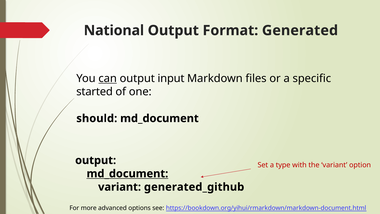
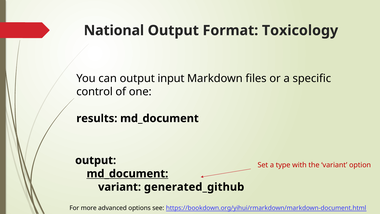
Generated: Generated -> Toxicology (300, 30)
can underline: present -> none (108, 78)
started: started -> control (95, 92)
should: should -> results (97, 118)
